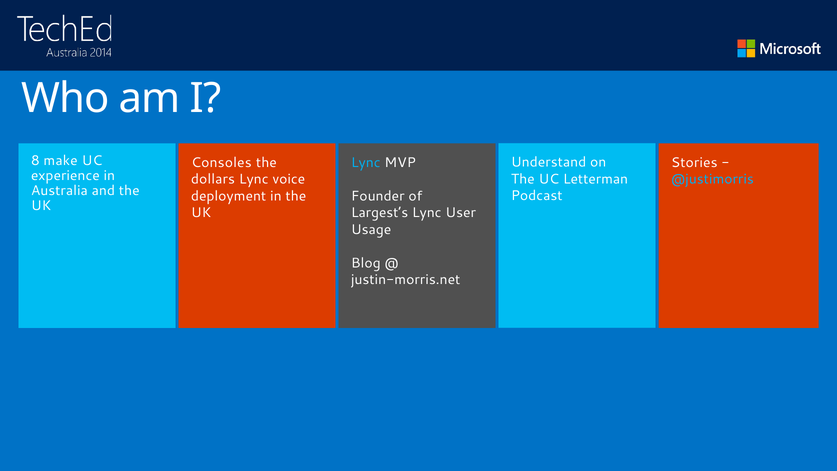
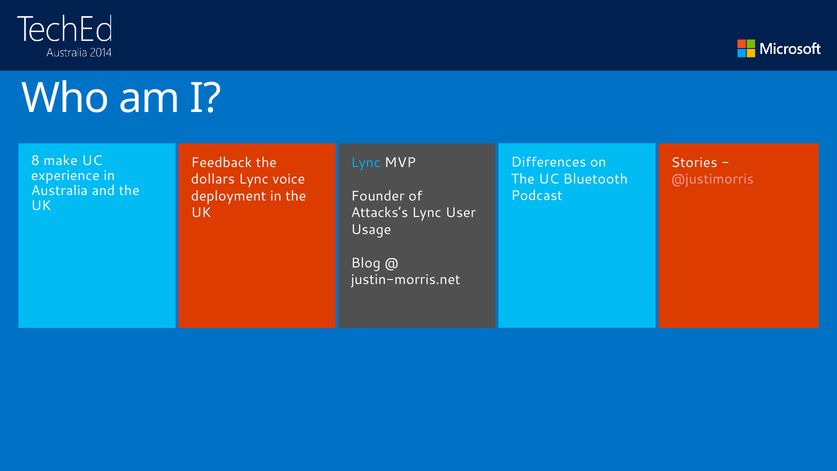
Understand: Understand -> Differences (549, 162)
Consoles: Consoles -> Feedback (221, 162)
Letterman: Letterman -> Bluetooth (595, 179)
@justimorris colour: light blue -> pink (712, 179)
Largest’s: Largest’s -> Attacks’s (380, 213)
